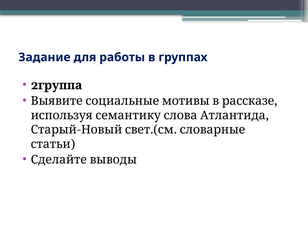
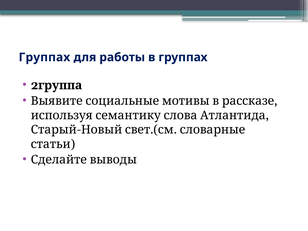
Задание: Задание -> Группах (44, 57)
